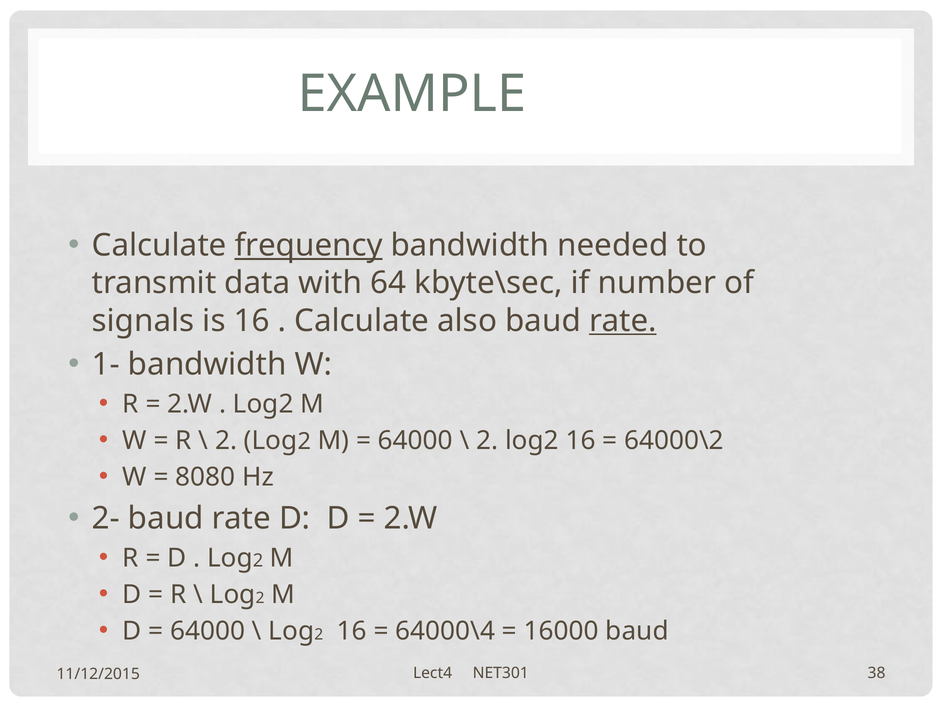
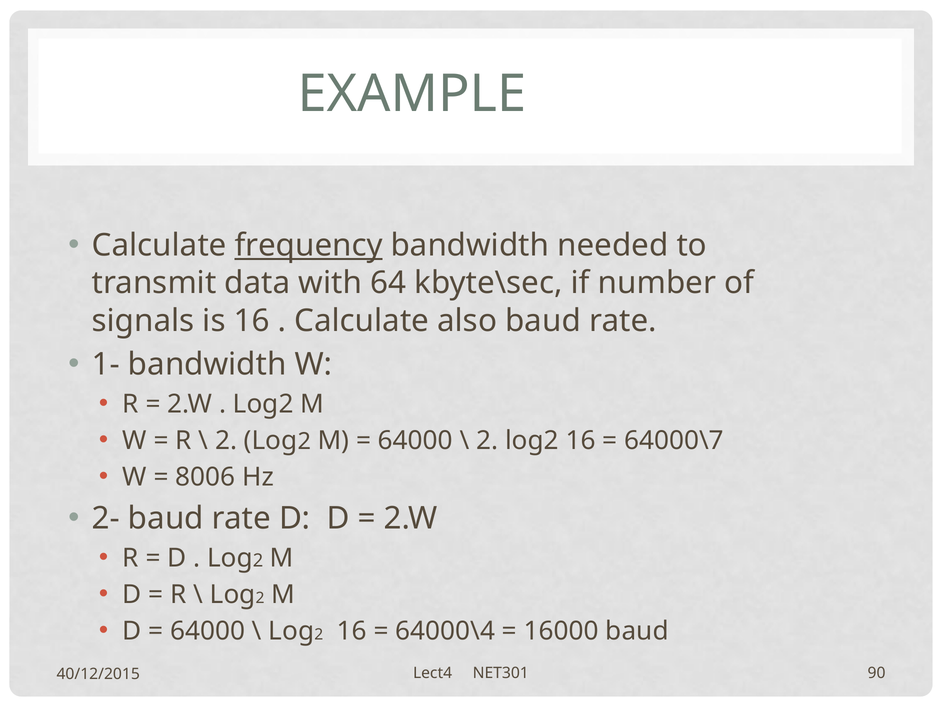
rate underline: present -> none (623, 321)
64000\2: 64000\2 -> 64000\7 (674, 441)
8080: 8080 -> 8006 (205, 478)
38: 38 -> 90 (877, 673)
11/12/2015: 11/12/2015 -> 40/12/2015 (98, 675)
